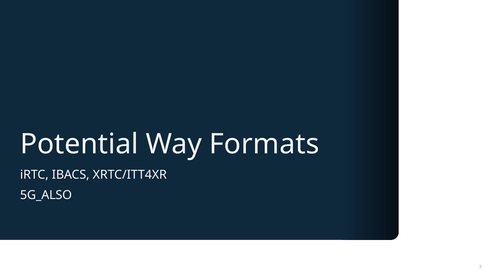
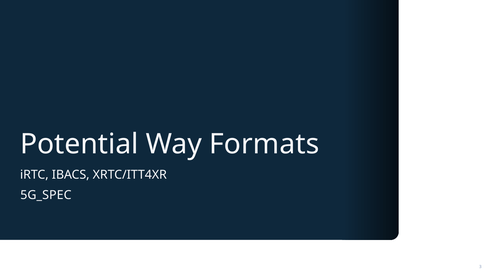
5G_ALSO: 5G_ALSO -> 5G_SPEC (46, 195)
